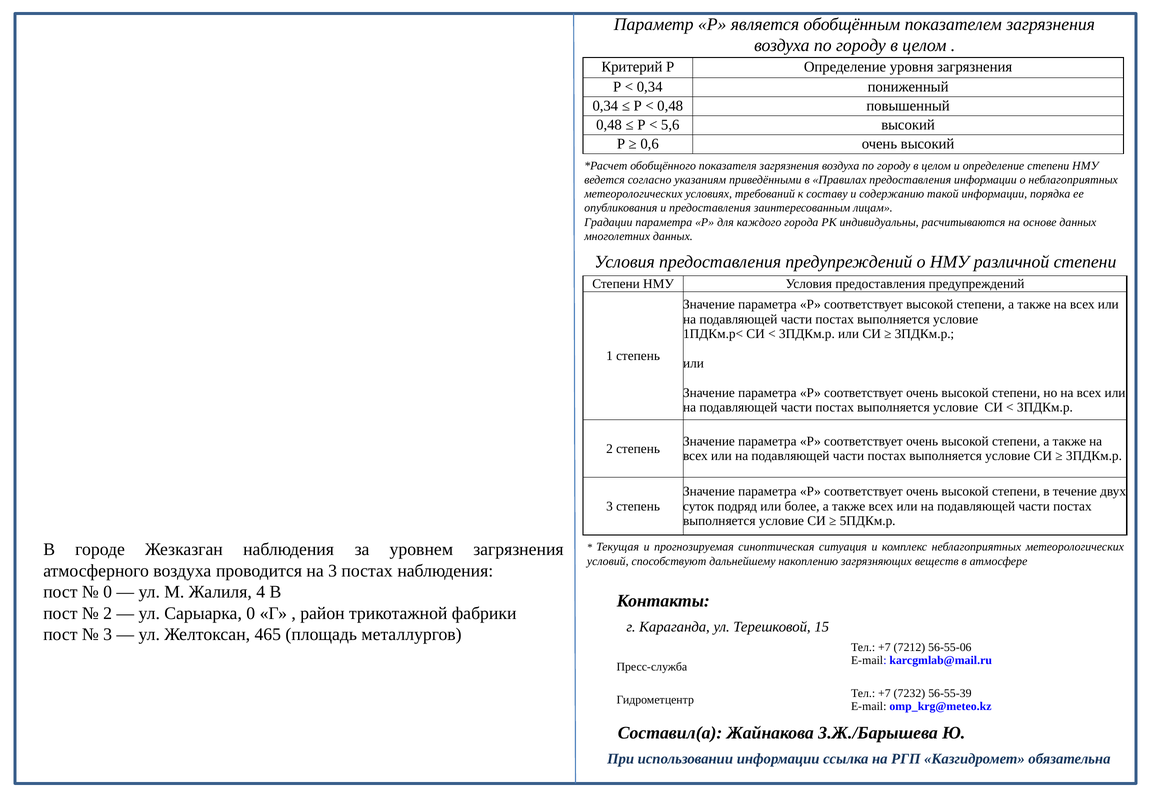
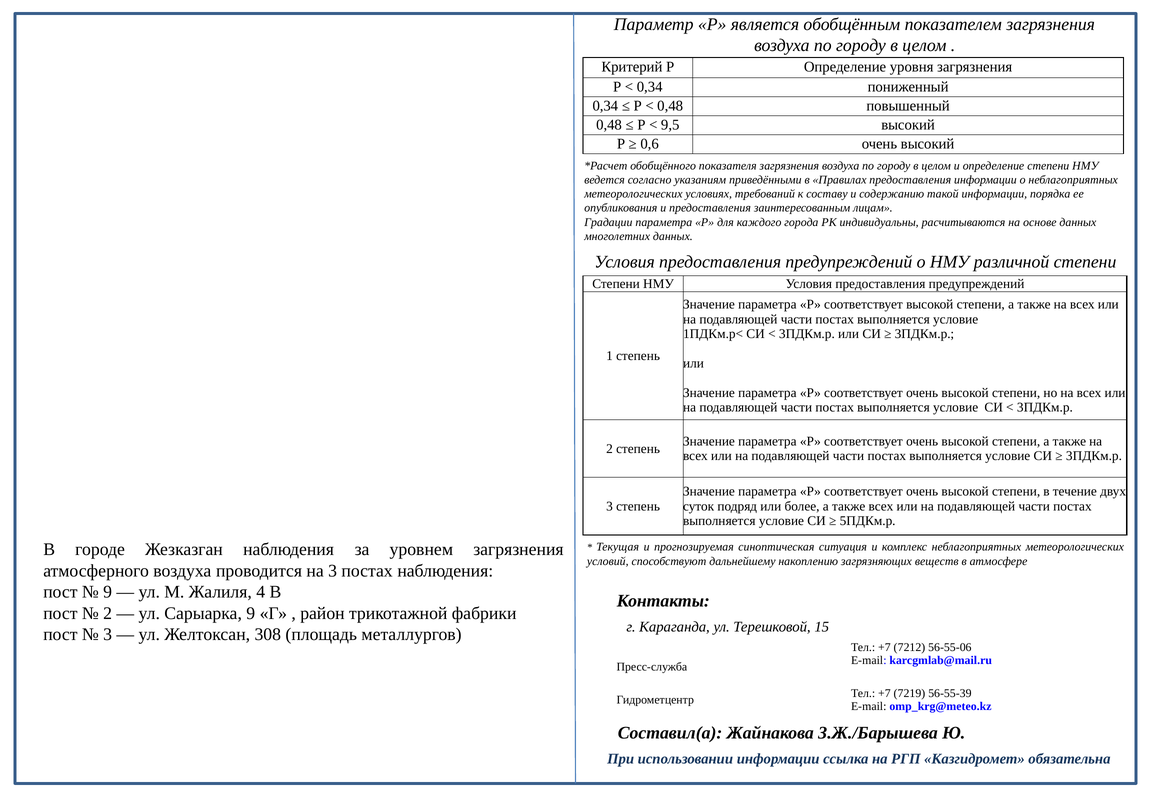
5,6: 5,6 -> 9,5 (670, 125)
0: 0 -> 9 (108, 592)
Сарыарка 0: 0 -> 9 (251, 613)
465: 465 -> 308 (268, 634)
7232: 7232 -> 7219 (909, 693)
